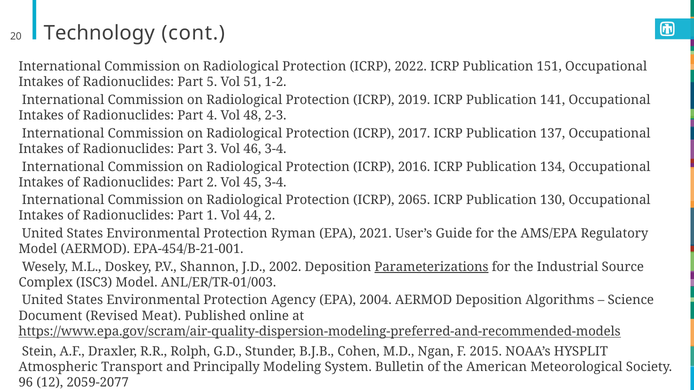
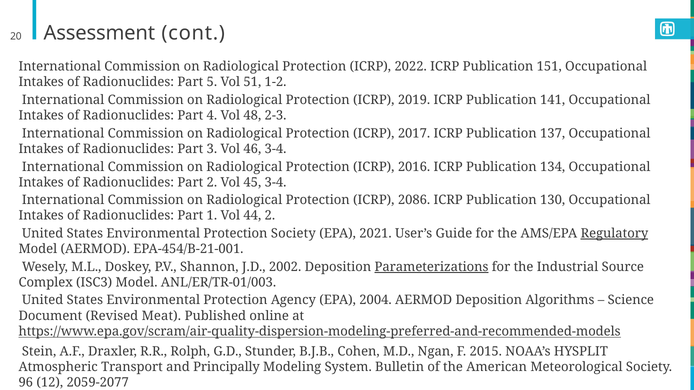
Technology: Technology -> Assessment (99, 33)
2065: 2065 -> 2086 (414, 200)
Protection Ryman: Ryman -> Society (293, 234)
Regulatory underline: none -> present (614, 234)
